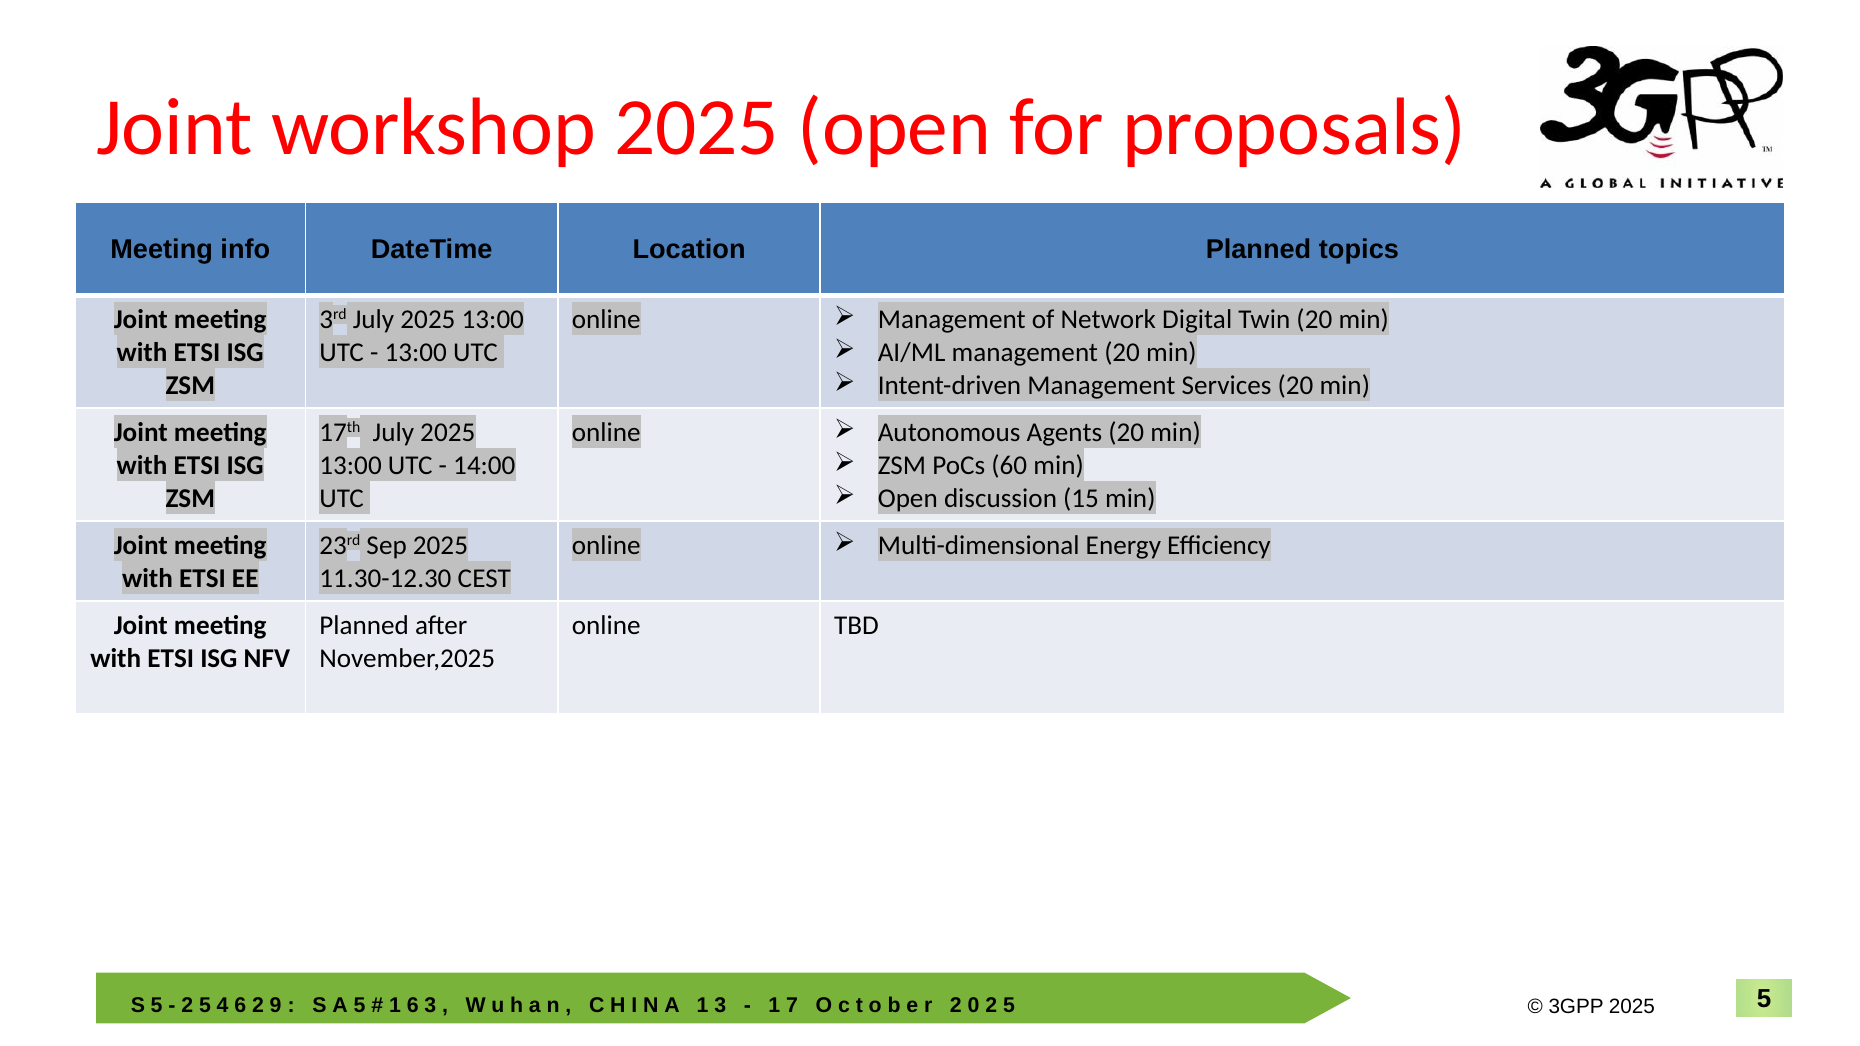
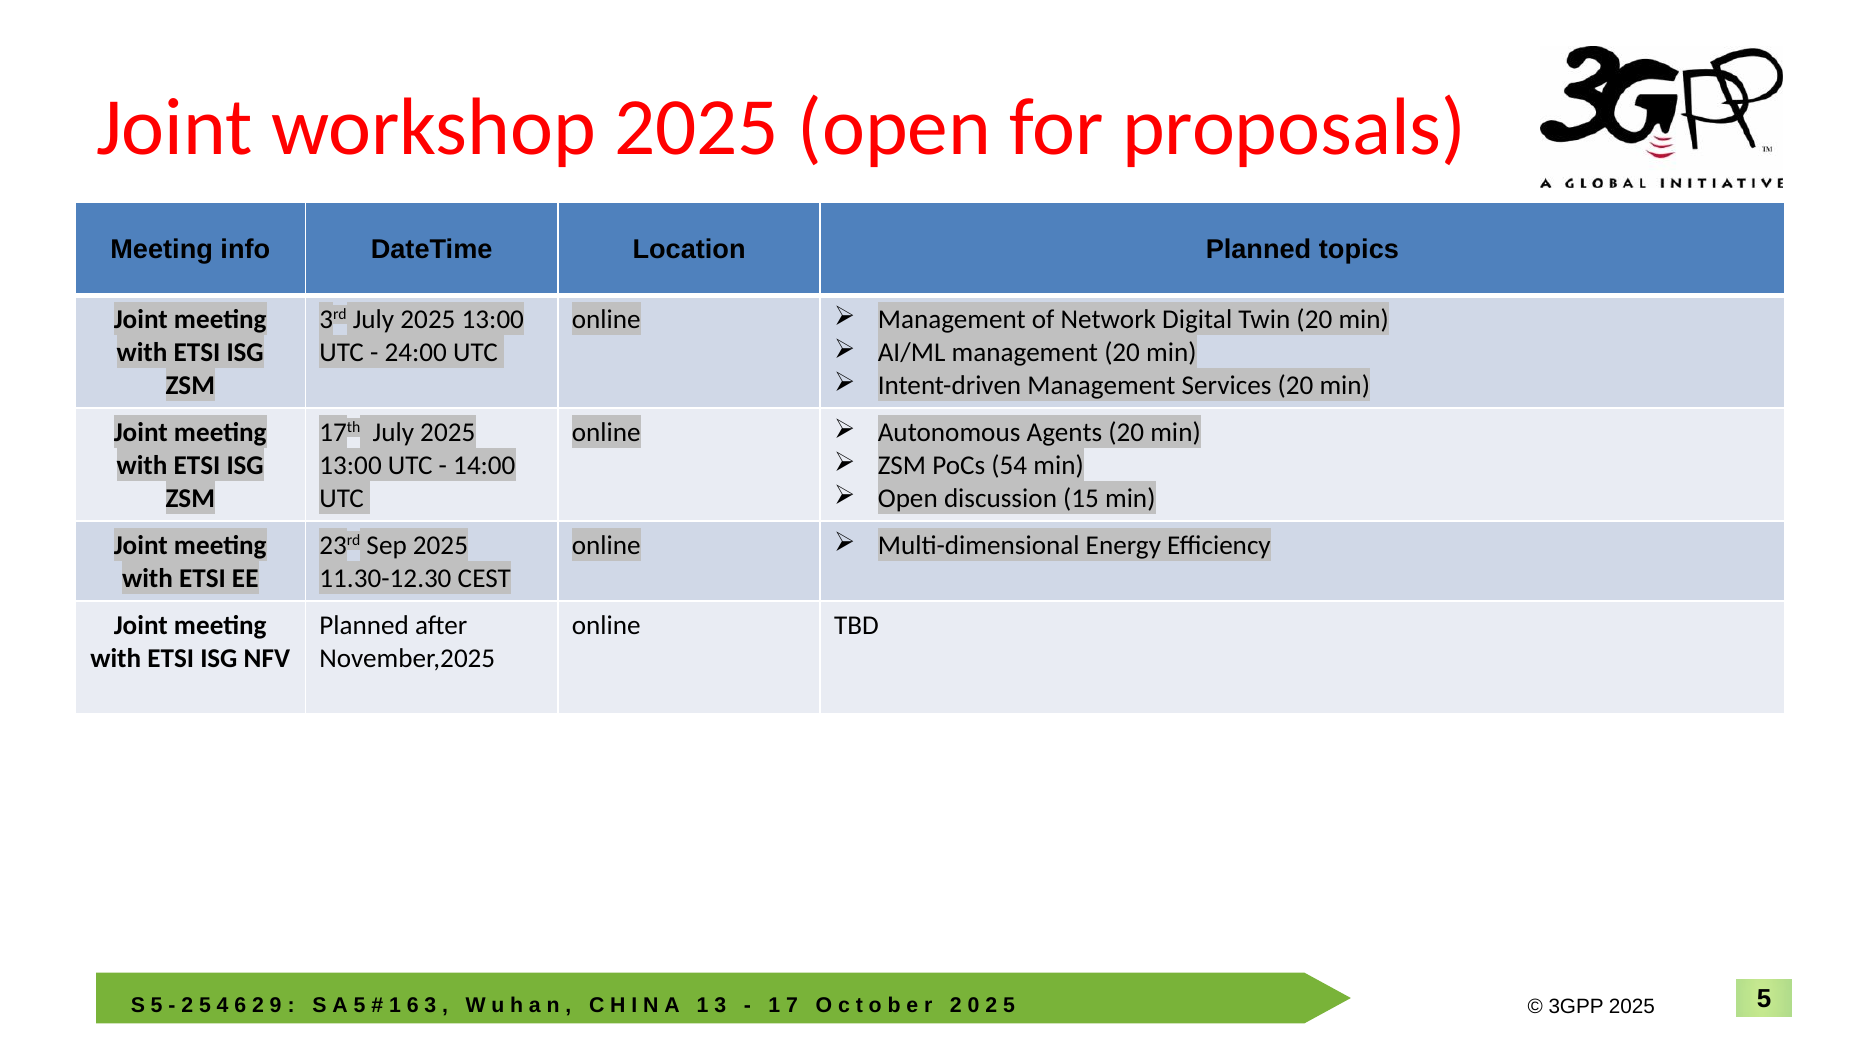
13:00: 13:00 -> 24:00 (416, 352)
60: 60 -> 54 (1009, 465)
